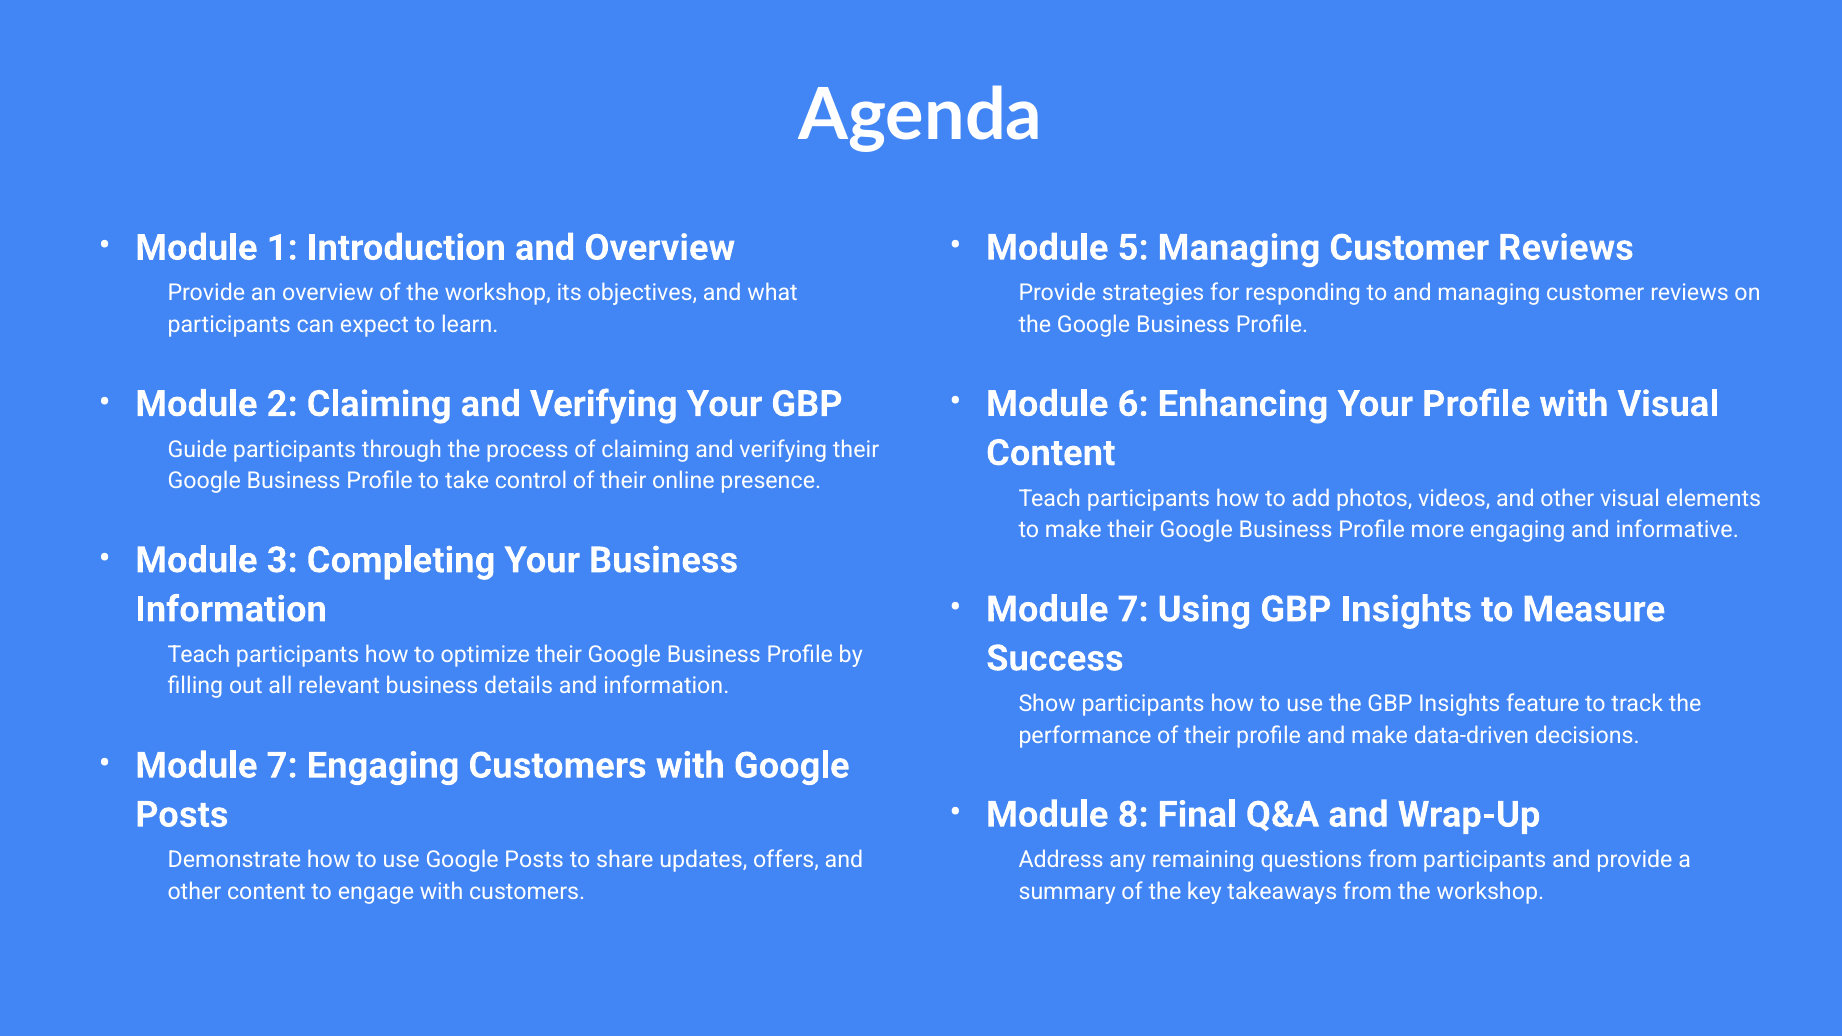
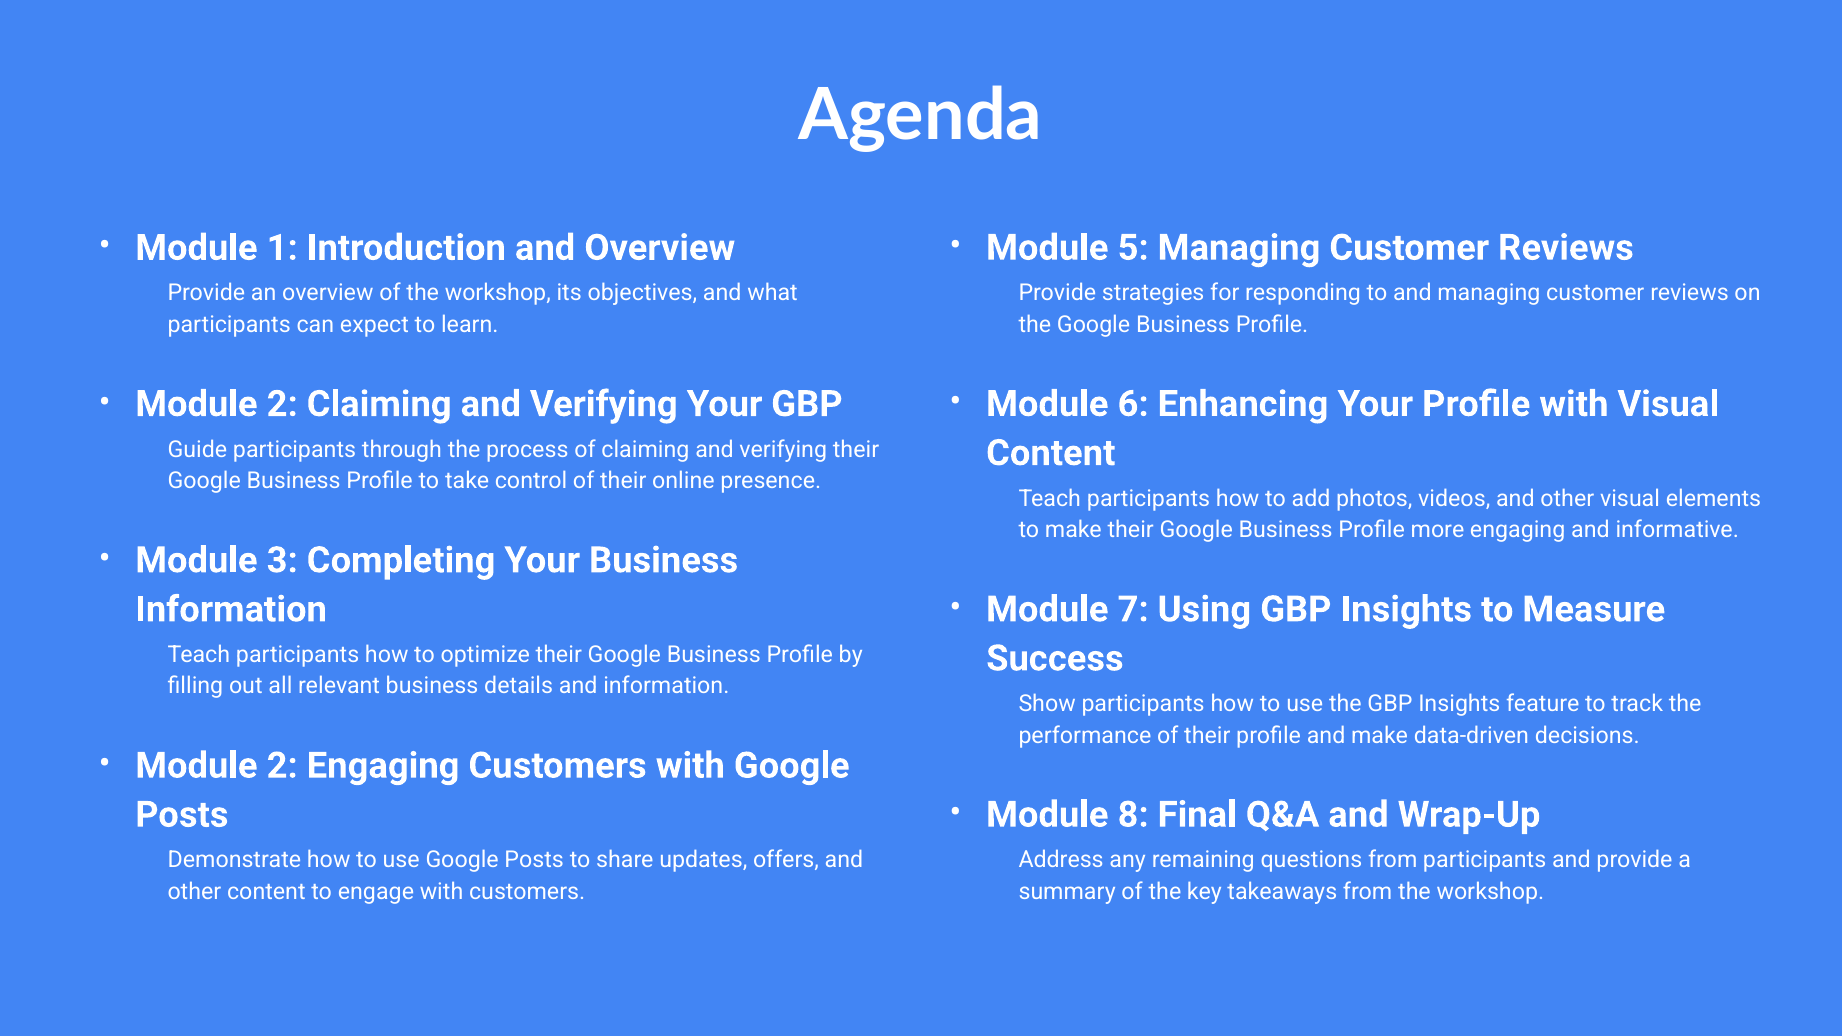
7: 7 -> 2 (282, 766)
